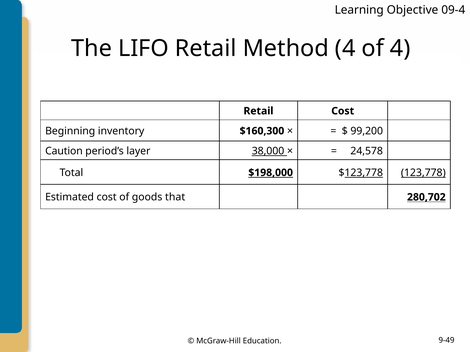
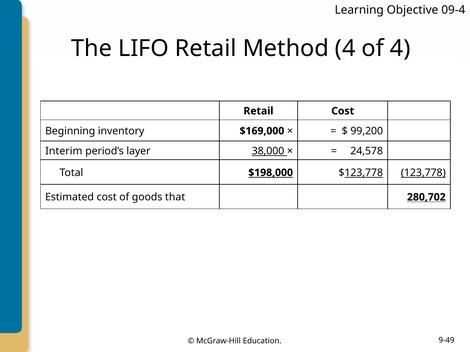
$160,300: $160,300 -> $169,000 (262, 131)
Caution: Caution -> Interim (64, 151)
